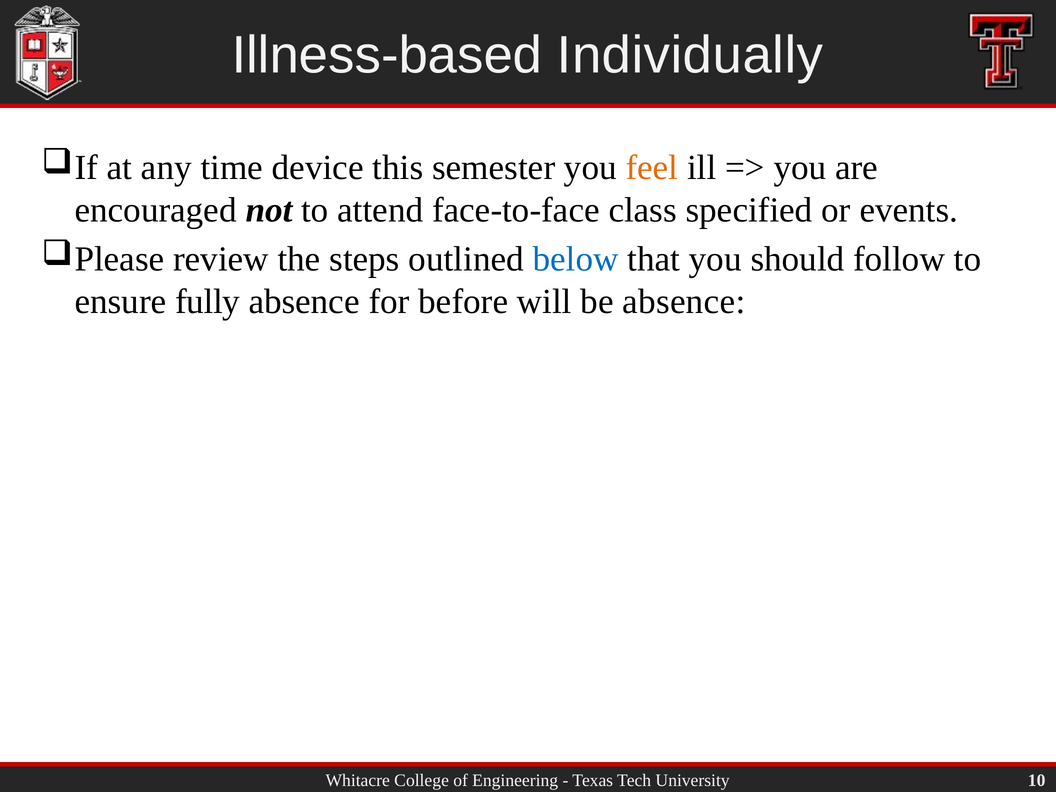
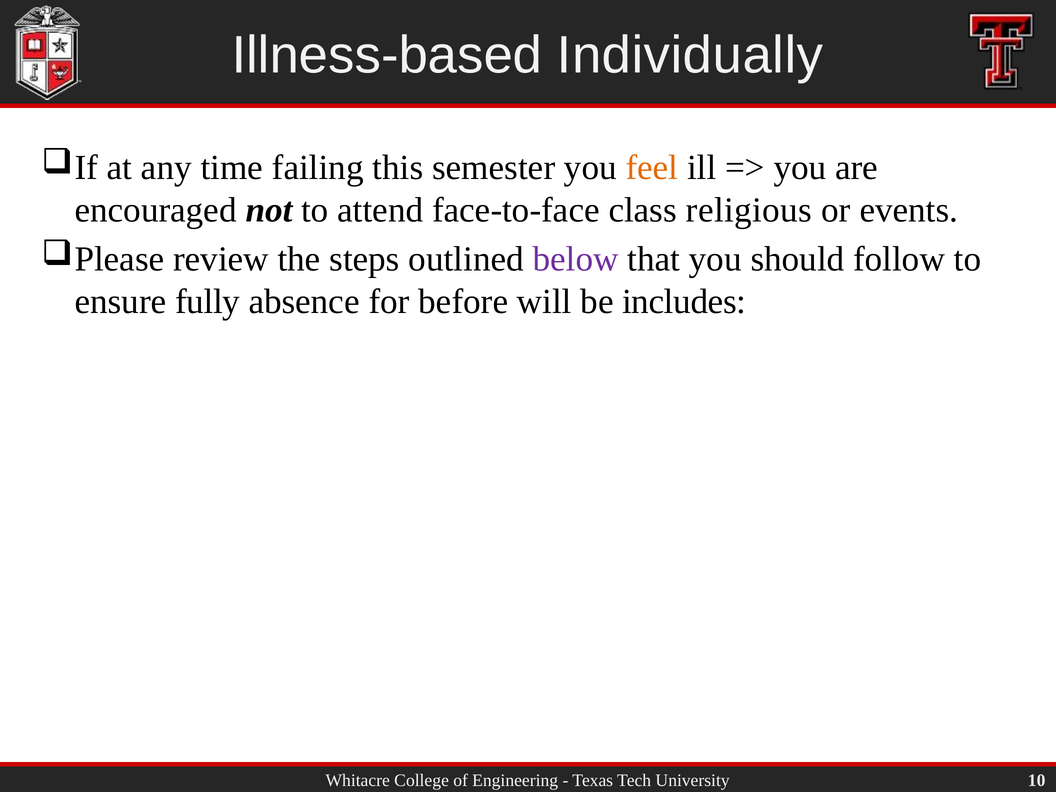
device: device -> failing (318, 168)
specified: specified -> religious (749, 210)
below colour: blue -> purple (576, 259)
be absence: absence -> includes (684, 301)
